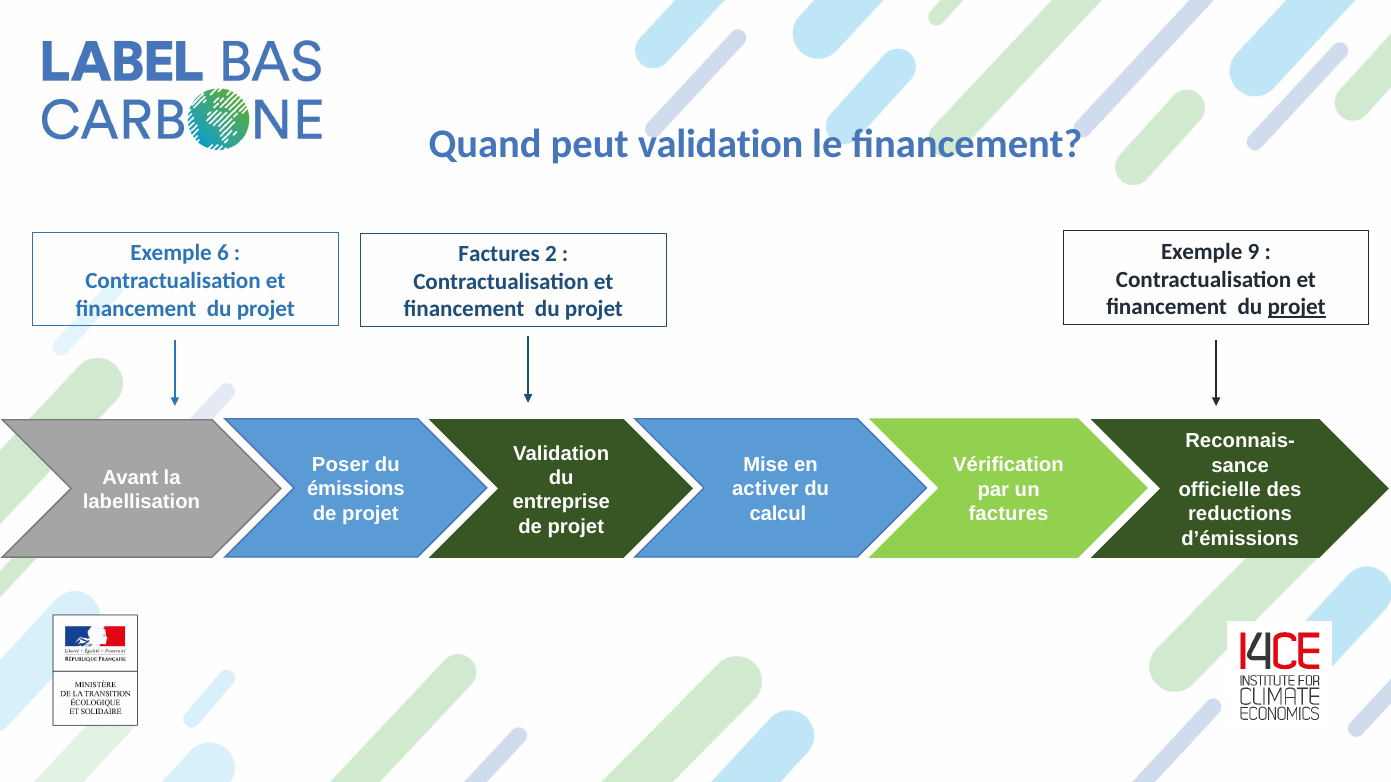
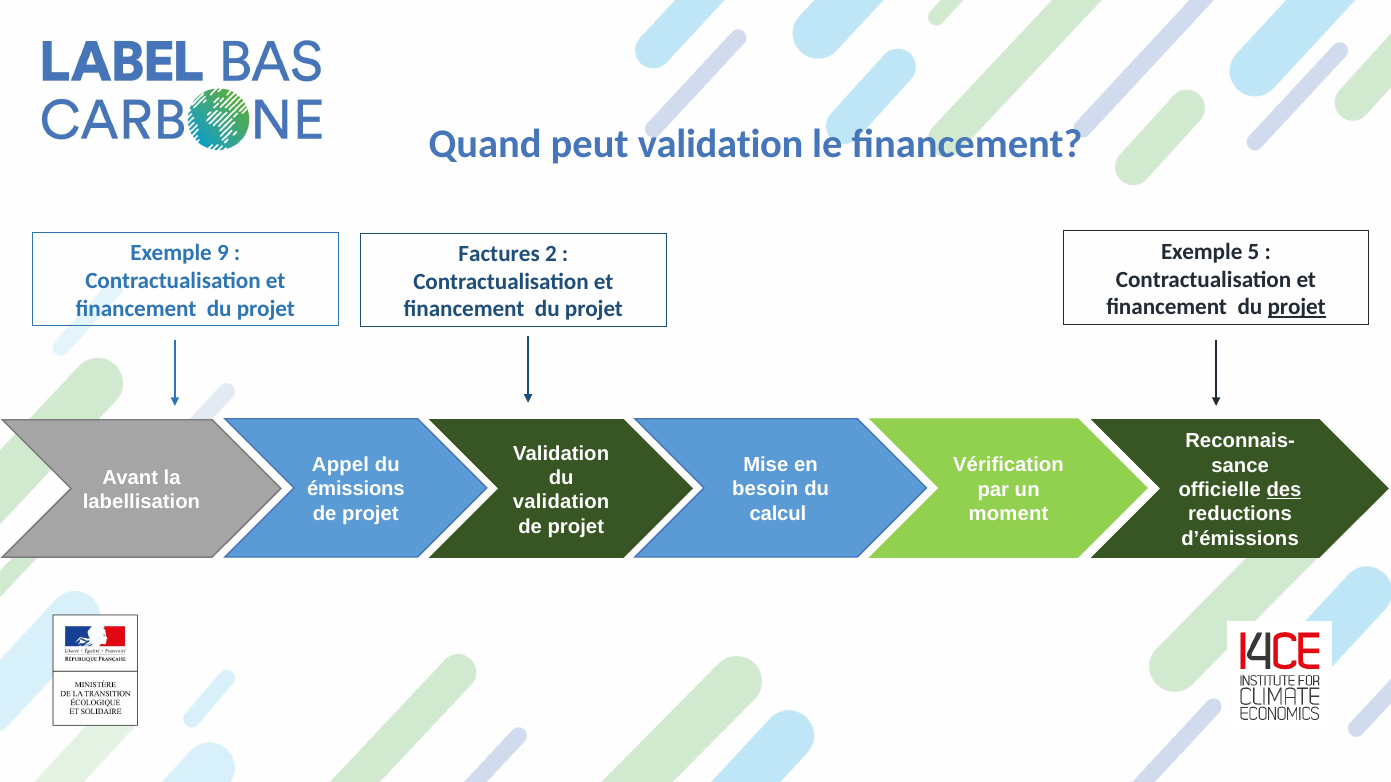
9: 9 -> 5 (1254, 252)
6: 6 -> 9 (223, 253)
Poser: Poser -> Appel (340, 465)
activer: activer -> besoin (765, 490)
des underline: none -> present (1284, 490)
entreprise: entreprise -> validation (561, 502)
factures: factures -> moment (1008, 514)
